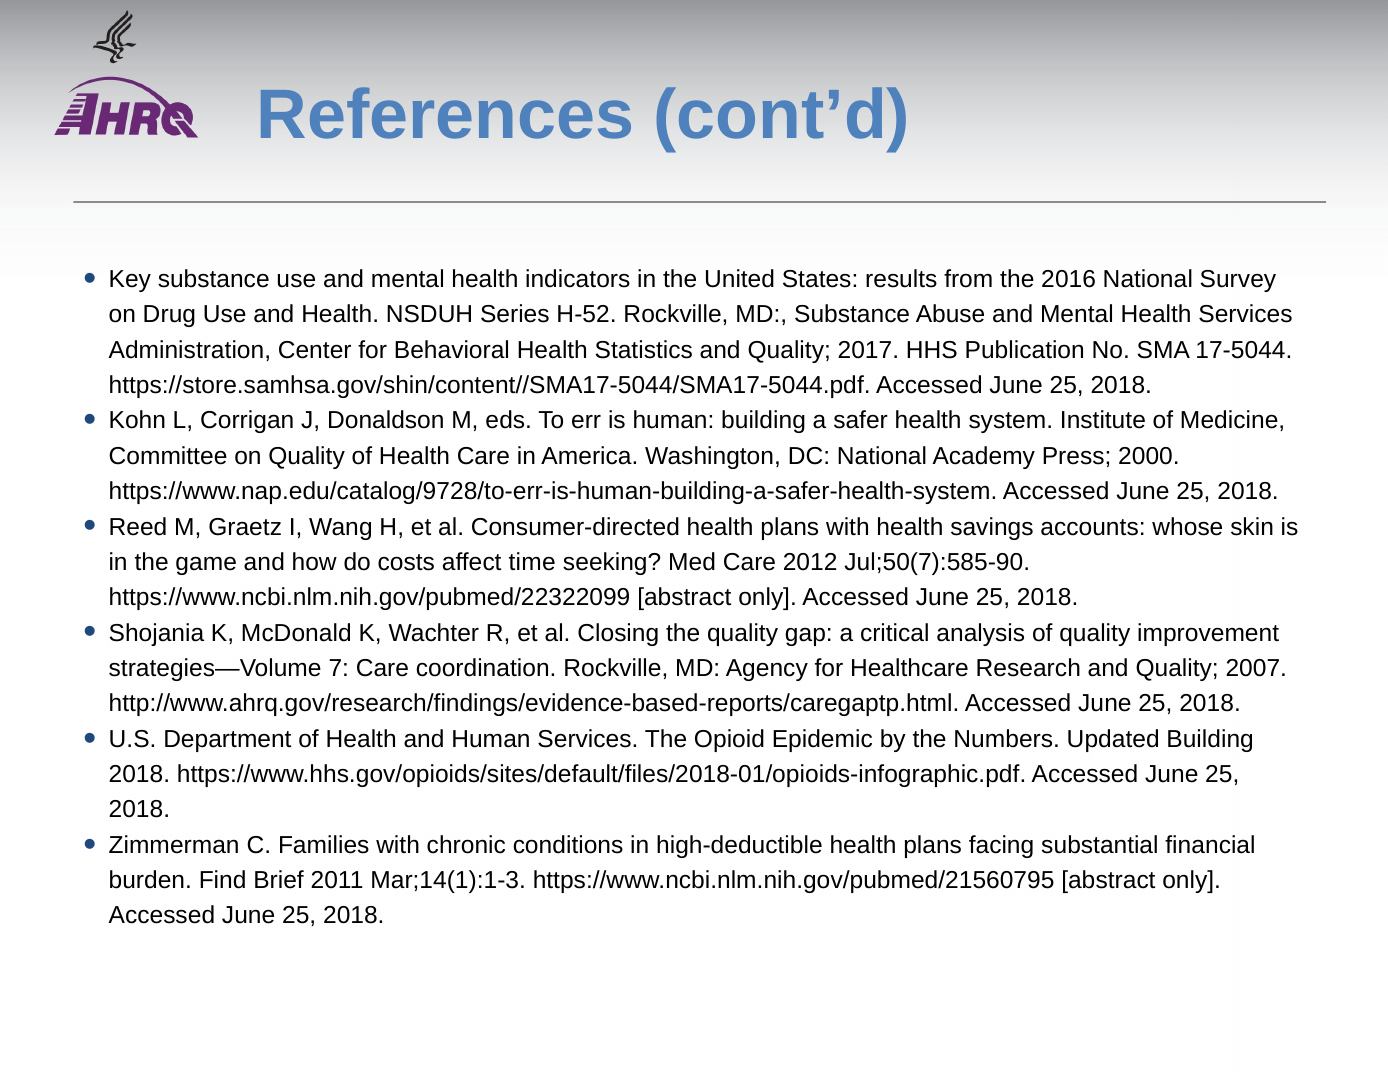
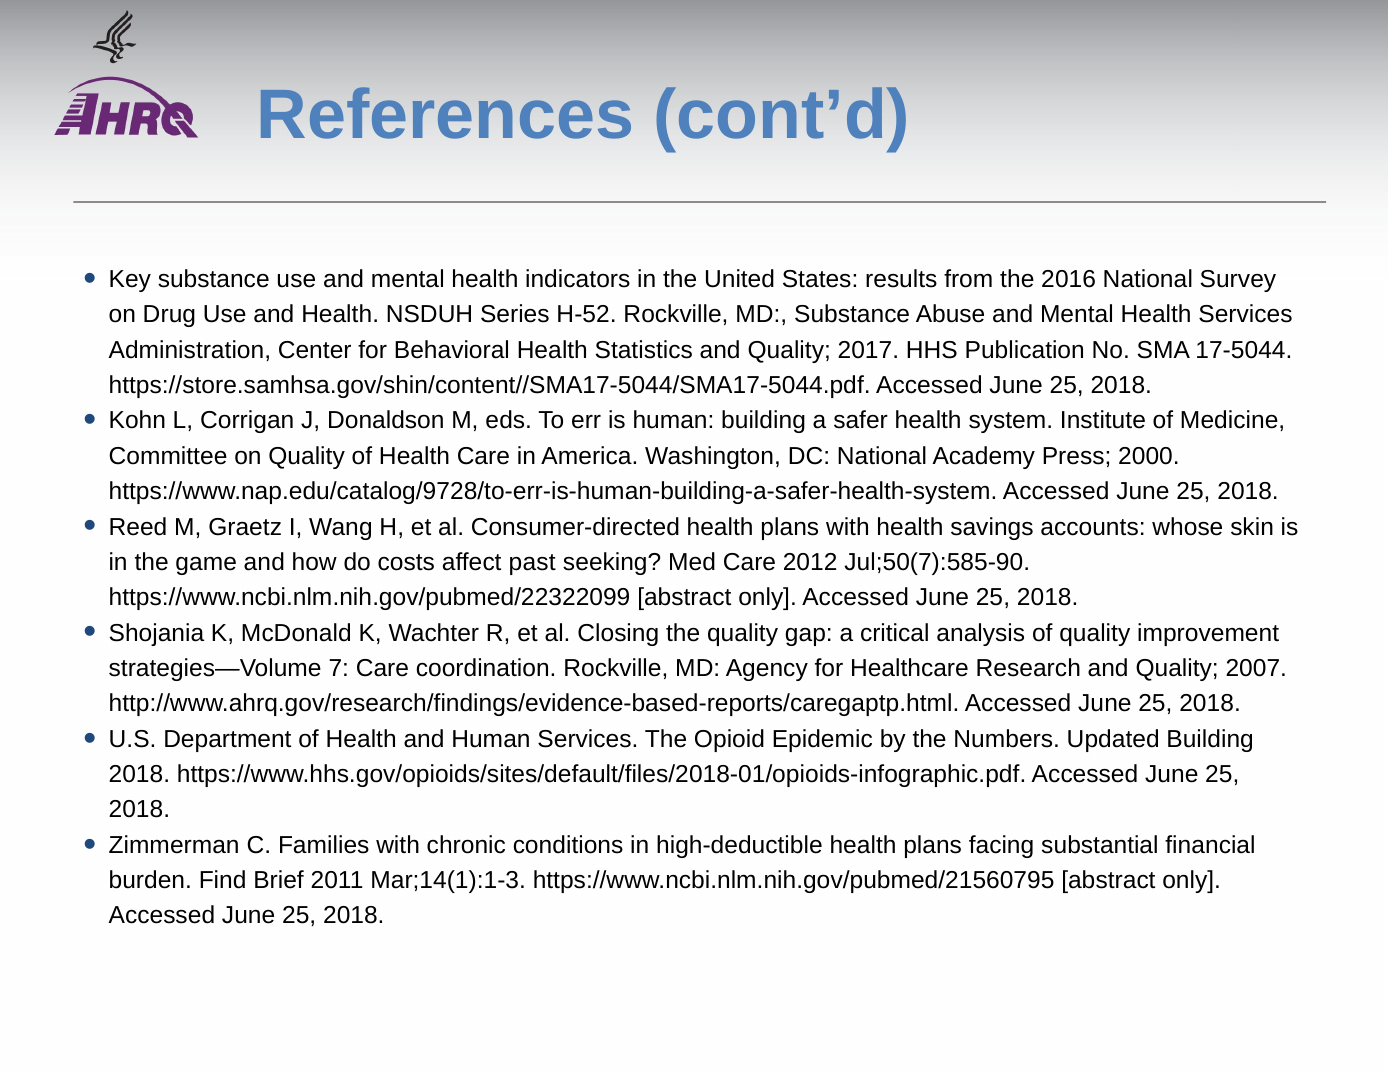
time: time -> past (532, 563)
